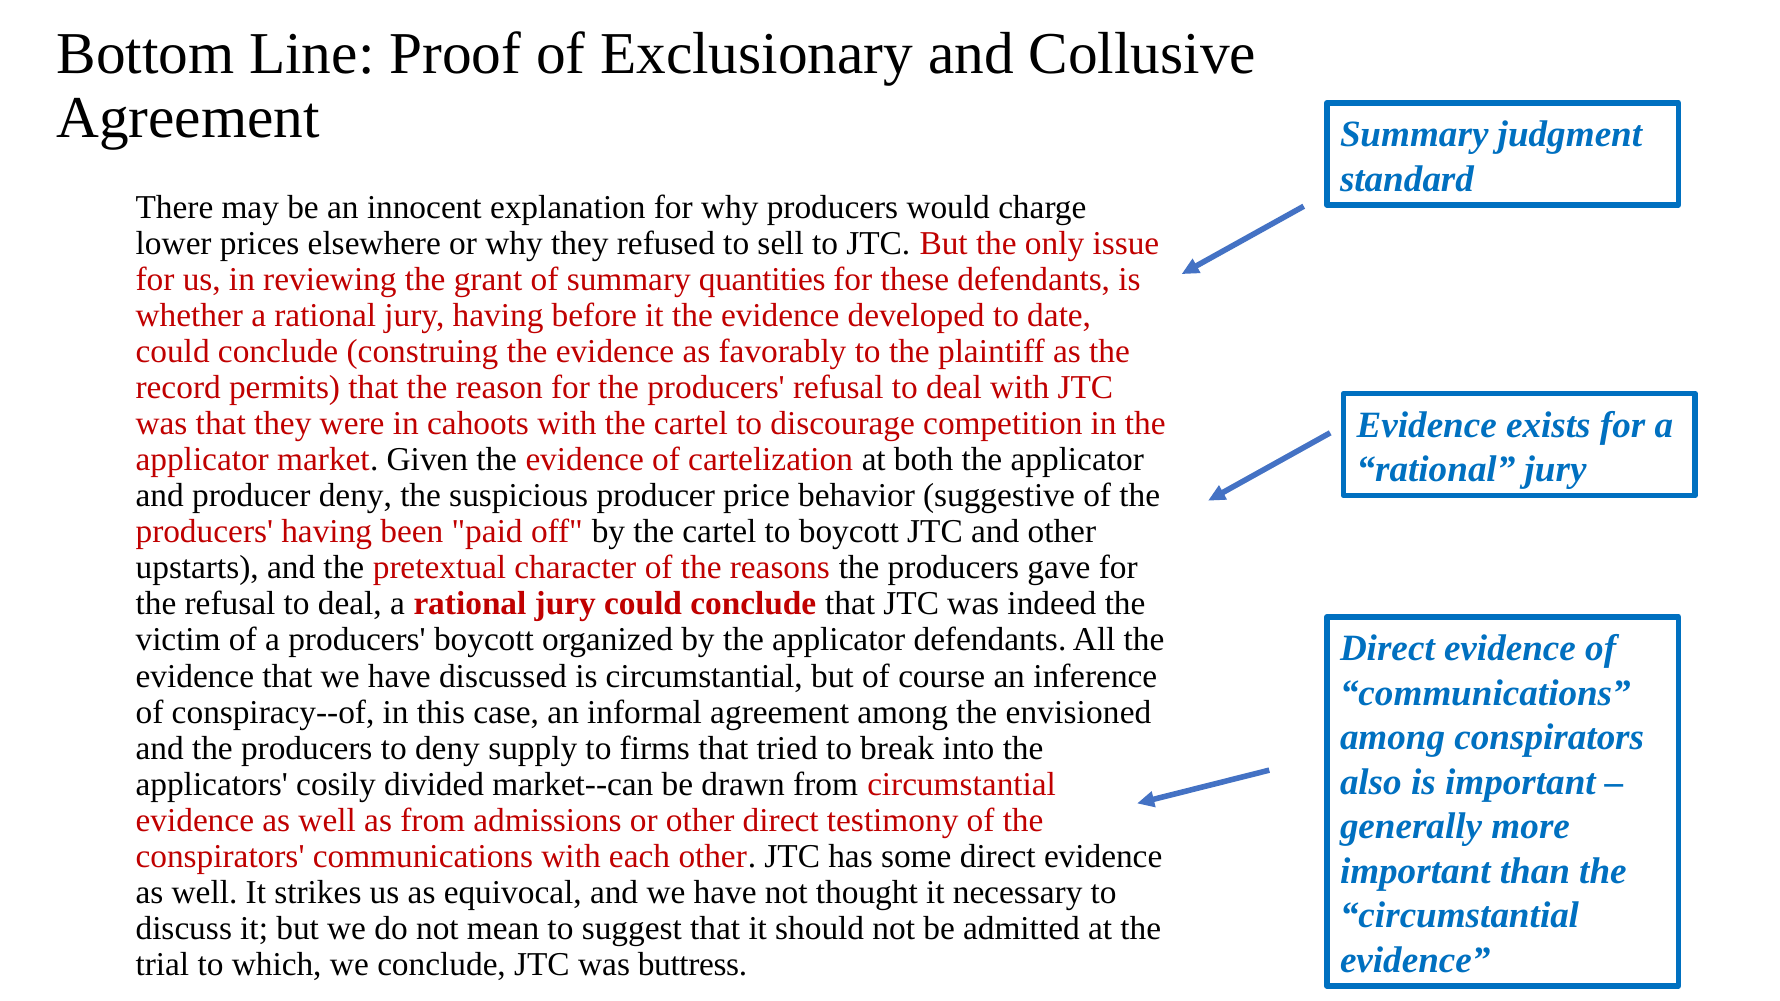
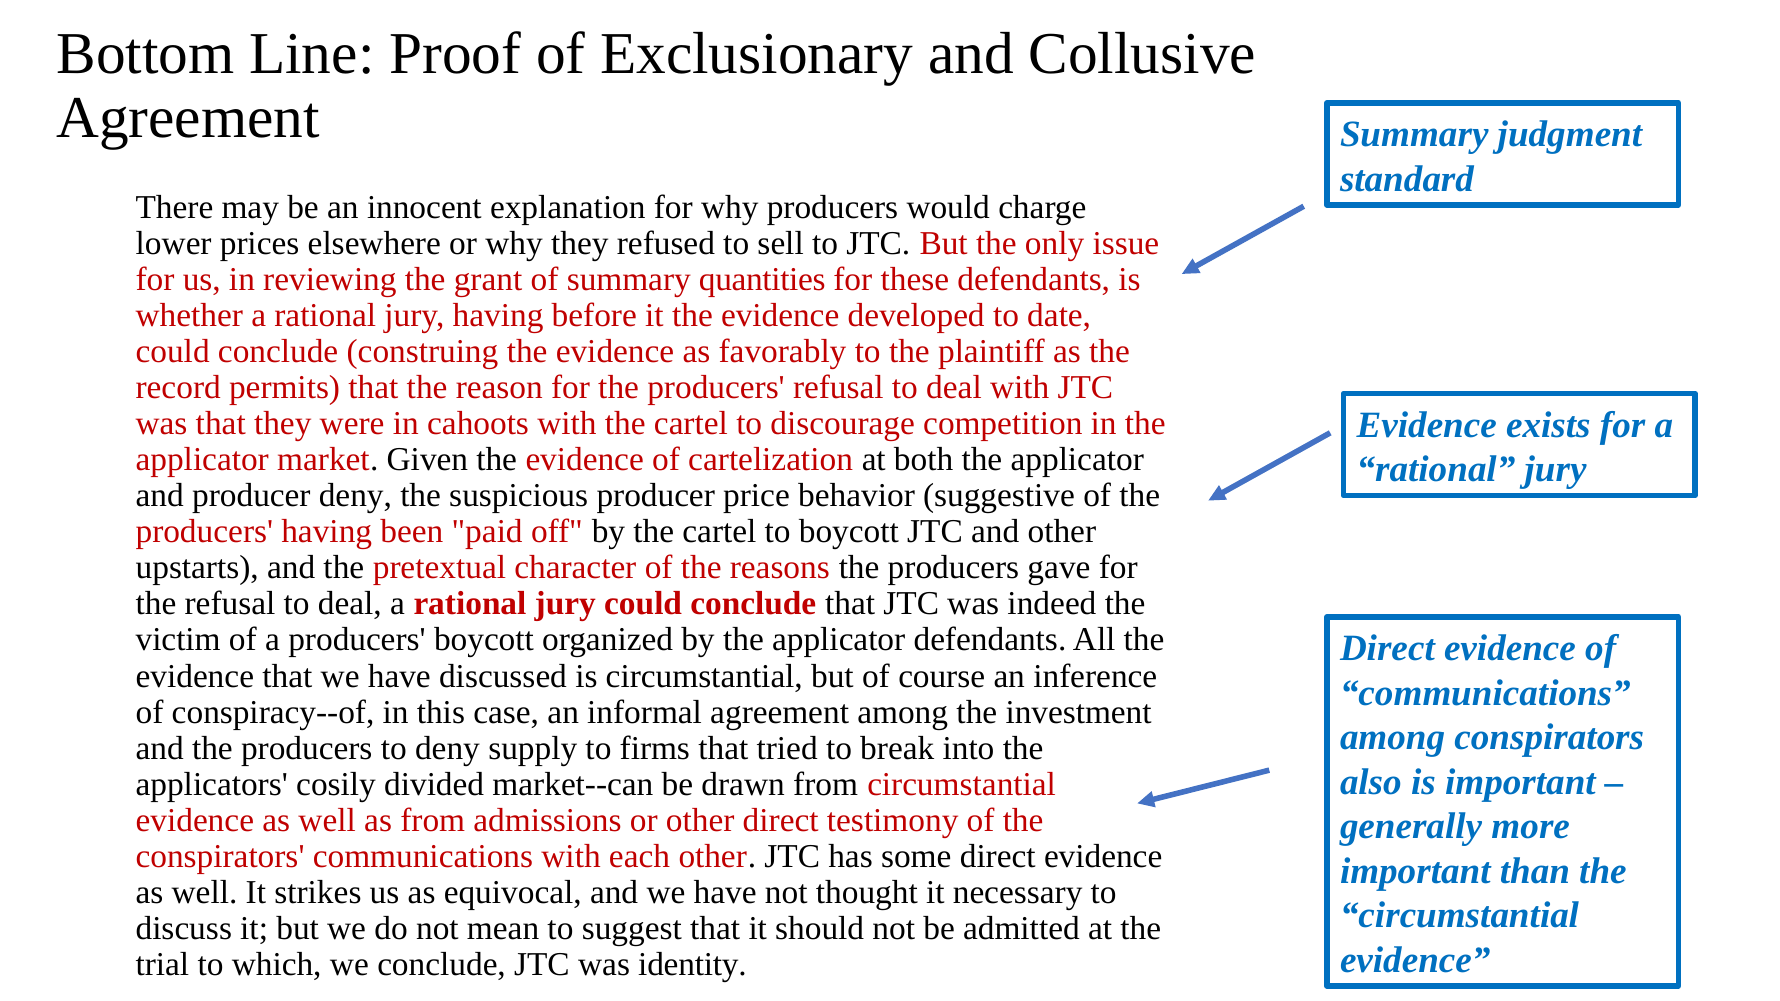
envisioned: envisioned -> investment (1079, 712)
buttress: buttress -> identity (692, 965)
